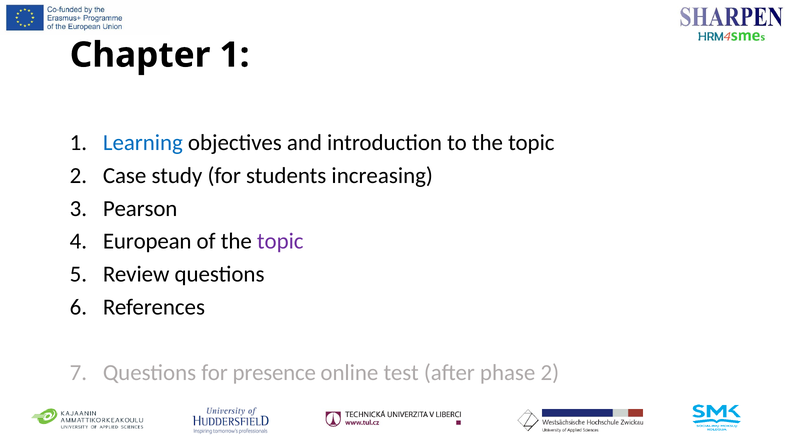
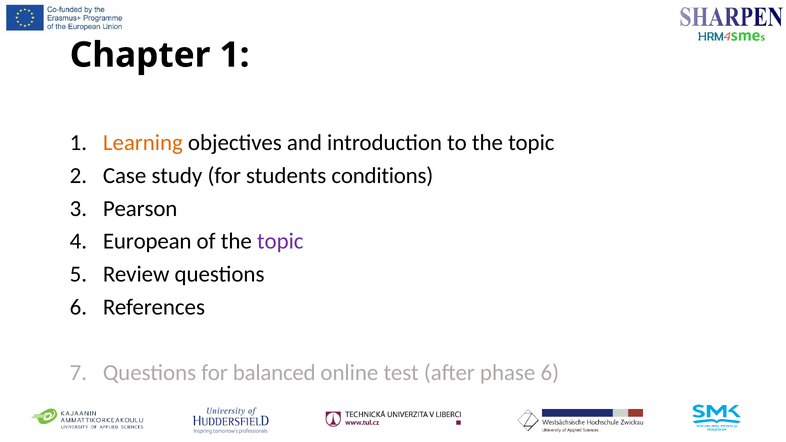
Learning colour: blue -> orange (143, 143)
increasing: increasing -> conditions (382, 176)
presence: presence -> balanced (274, 373)
phase 2: 2 -> 6 (550, 373)
